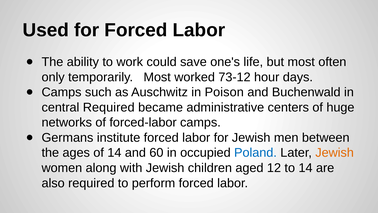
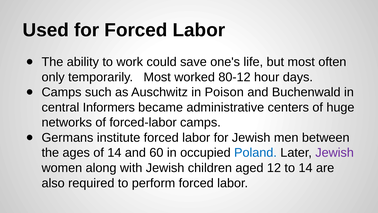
73-12: 73-12 -> 80-12 (235, 77)
central Required: Required -> Informers (109, 107)
Jewish colour: orange -> purple (335, 153)
